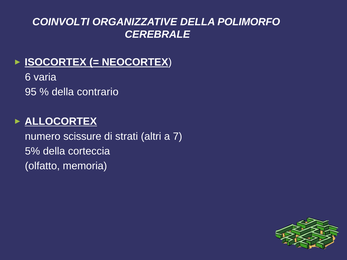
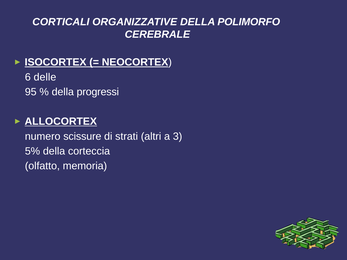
COINVOLTI: COINVOLTI -> CORTICALI (61, 22)
varia: varia -> delle (45, 77)
contrario: contrario -> progressi (98, 92)
7: 7 -> 3 (178, 136)
